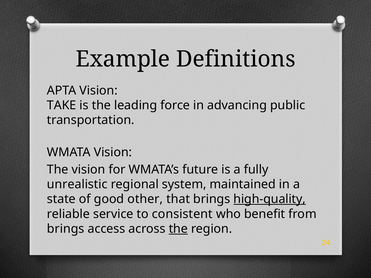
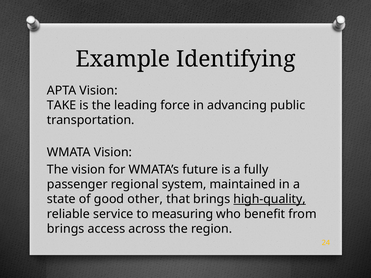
Definitions: Definitions -> Identifying (236, 59)
unrealistic: unrealistic -> passenger (77, 184)
consistent: consistent -> measuring (182, 214)
the underline: present -> none (178, 229)
